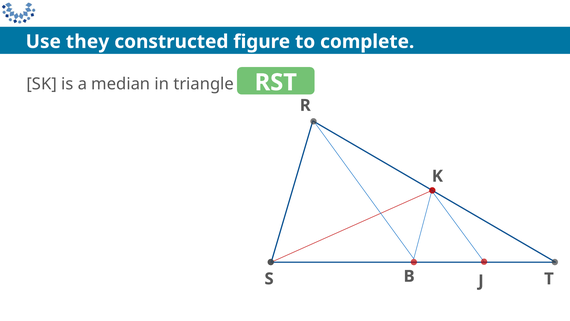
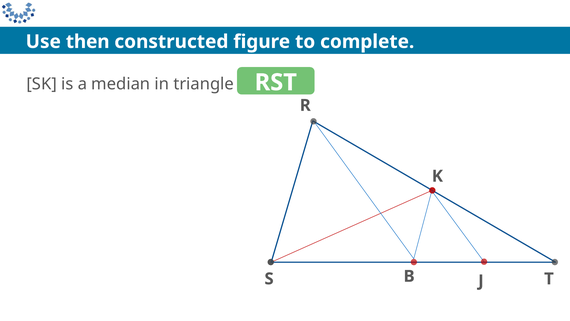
they: they -> then (88, 42)
